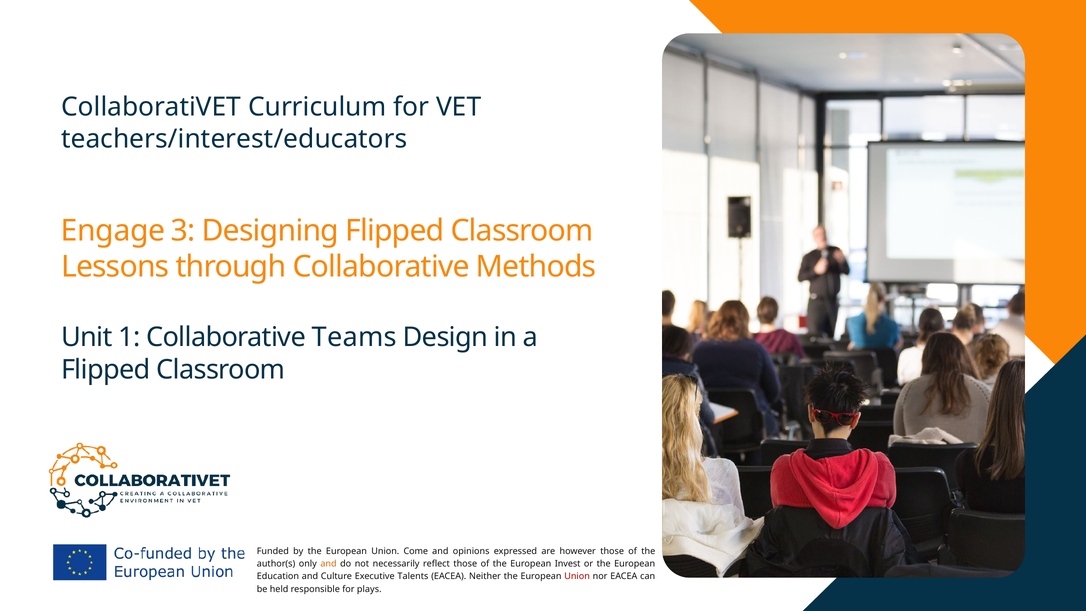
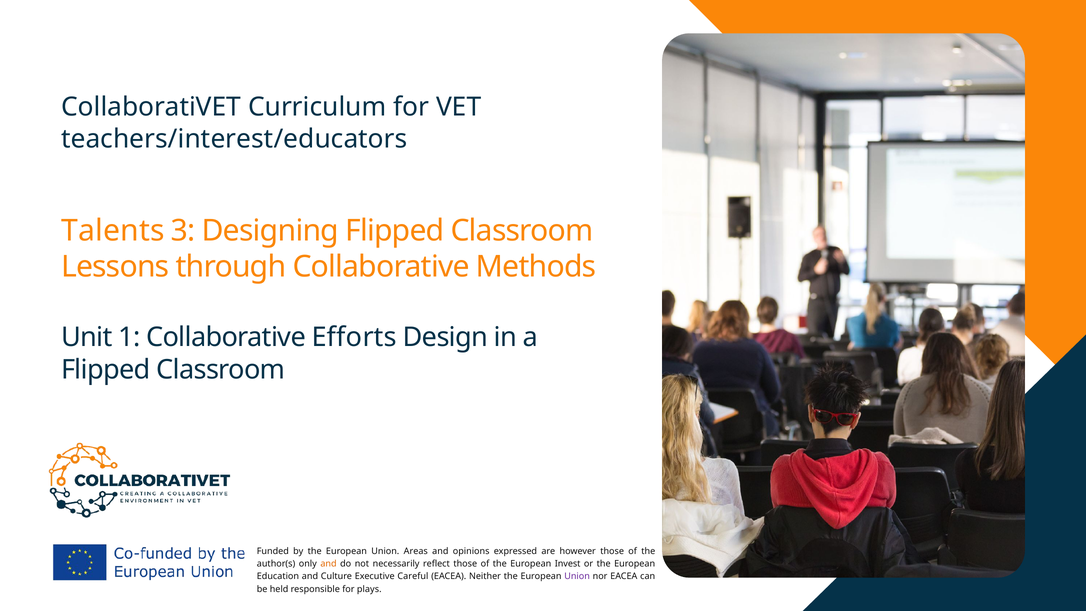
Engage: Engage -> Talents (113, 231)
Teams: Teams -> Efforts (354, 337)
Come: Come -> Areas (416, 551)
Talents: Talents -> Careful (413, 576)
Union colour: red -> purple (577, 576)
